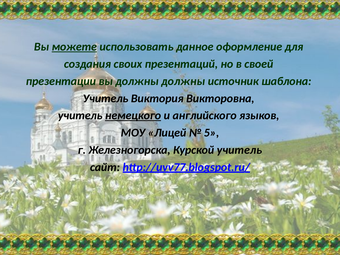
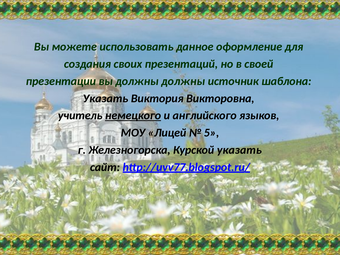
можете underline: present -> none (74, 47)
Учитель: Учитель -> Указать (106, 98)
Курской учитель: учитель -> указать (239, 150)
